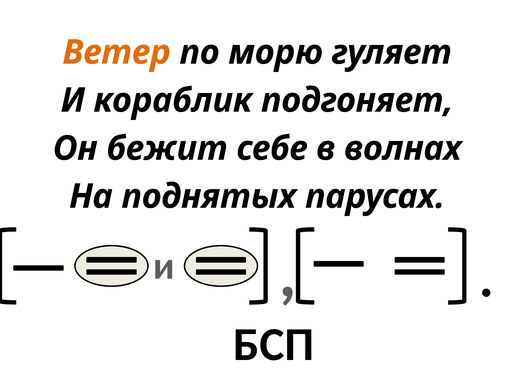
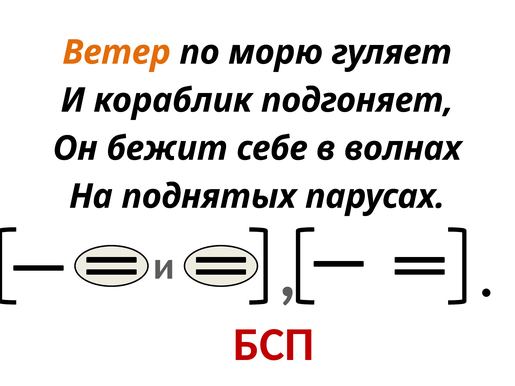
БСП colour: black -> red (274, 345)
